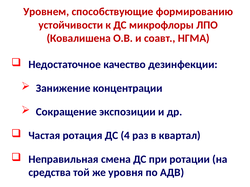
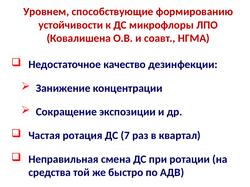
4: 4 -> 7 (125, 136)
уровня: уровня -> быстро (126, 173)
